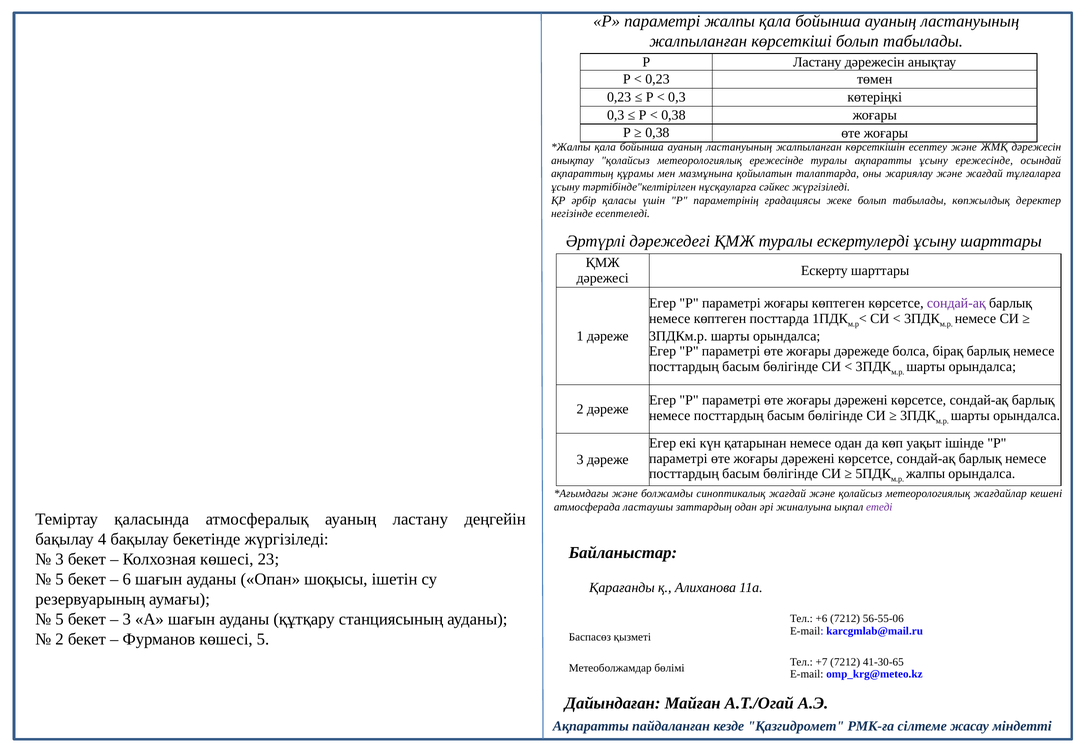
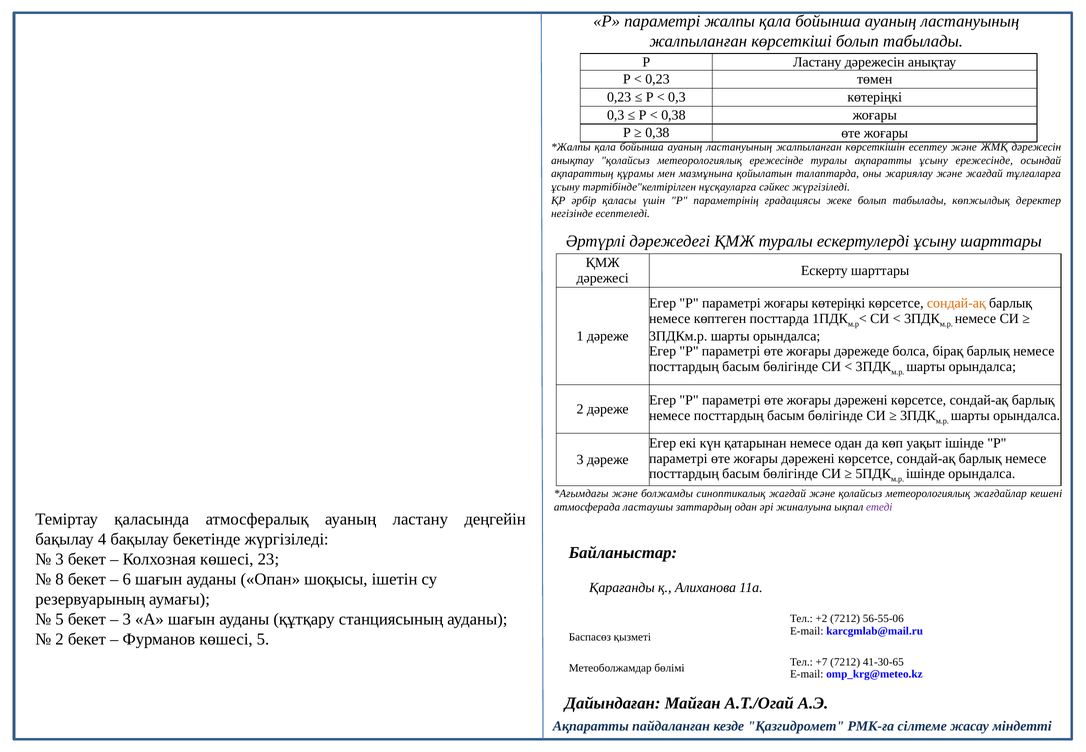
жоғары көптеген: көптеген -> көтеріңкі (838, 303)
сондай-ақ colour: purple -> orange (956, 303)
жалпы: жалпы -> ішінде (926, 474)
5: 5 -> 8 (60, 579)
+6: +6 -> +2 (821, 618)
